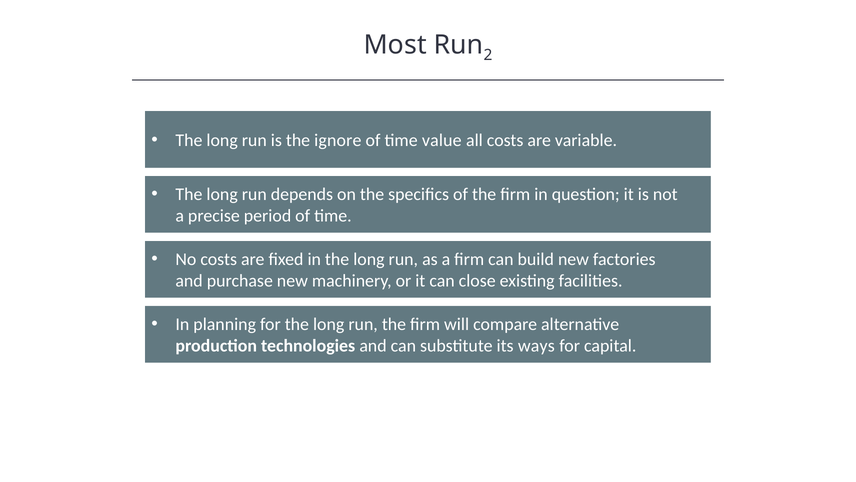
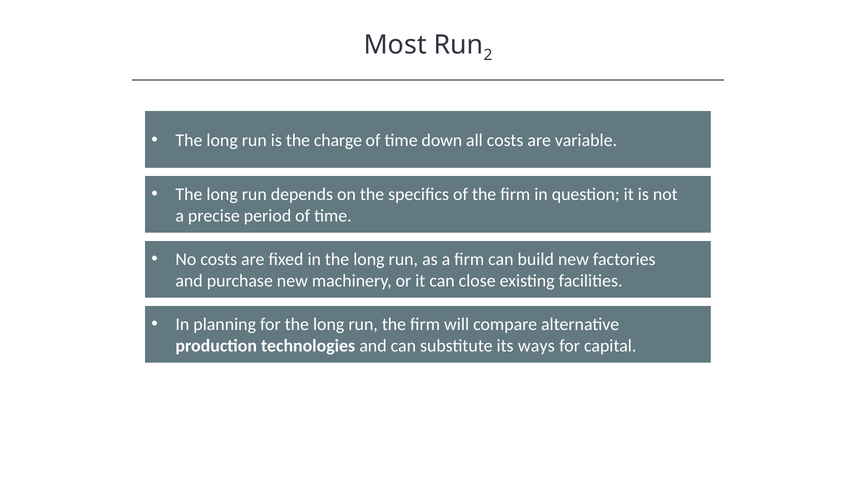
ignore: ignore -> charge (338, 140)
value: value -> down (442, 140)
